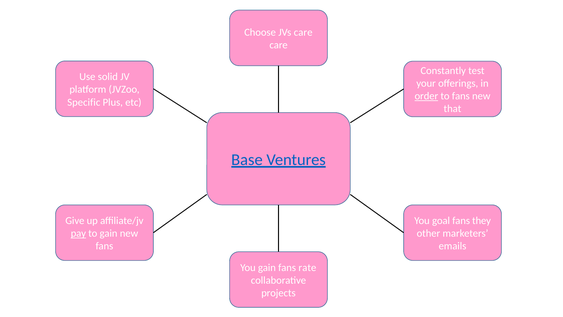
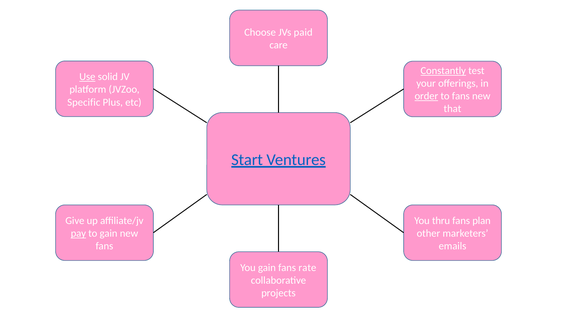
JVs care: care -> paid (303, 32)
Constantly underline: none -> present (443, 71)
Use underline: none -> present (87, 77)
Base: Base -> Start (247, 160)
goal: goal -> thru (441, 221)
they: they -> plan (482, 221)
